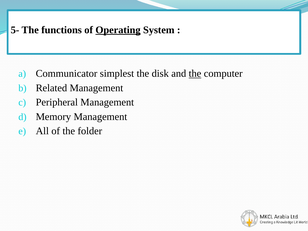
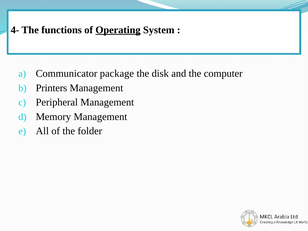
5-: 5- -> 4- (15, 30)
simplest: simplest -> package (117, 74)
the underline: present -> none (195, 74)
Related: Related -> Printers (51, 88)
